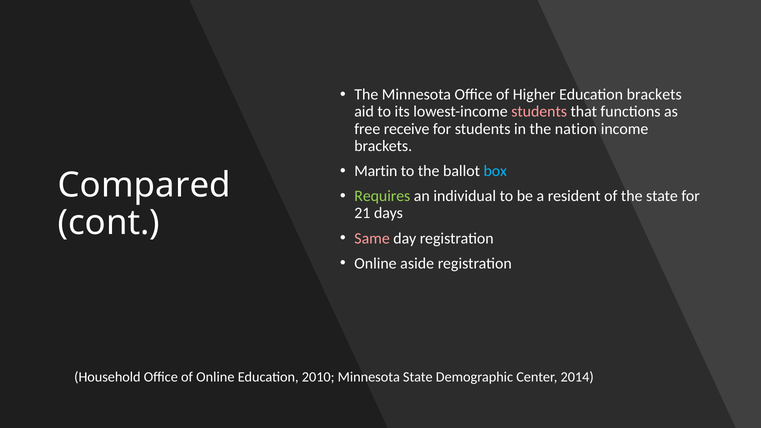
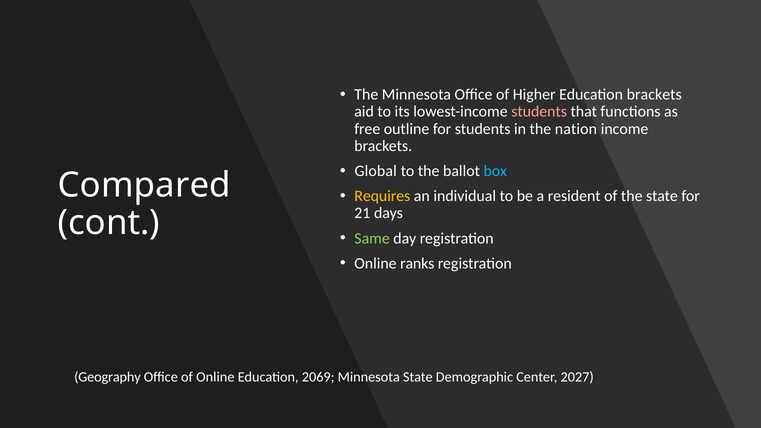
receive: receive -> outline (407, 129)
Martin: Martin -> Global (376, 171)
Requires colour: light green -> yellow (382, 196)
Same colour: pink -> light green (372, 238)
aside: aside -> ranks (417, 263)
Household: Household -> Geography (107, 377)
2010: 2010 -> 2069 (318, 377)
2014: 2014 -> 2027 (577, 377)
